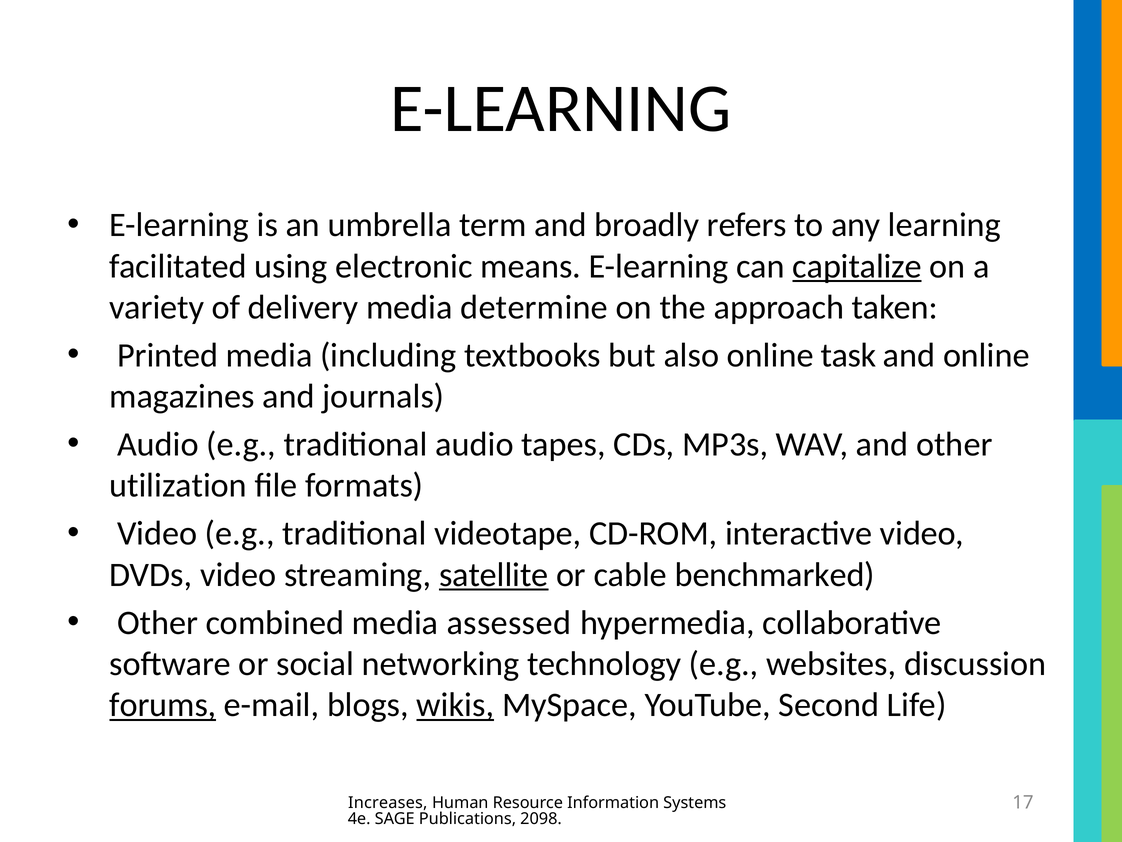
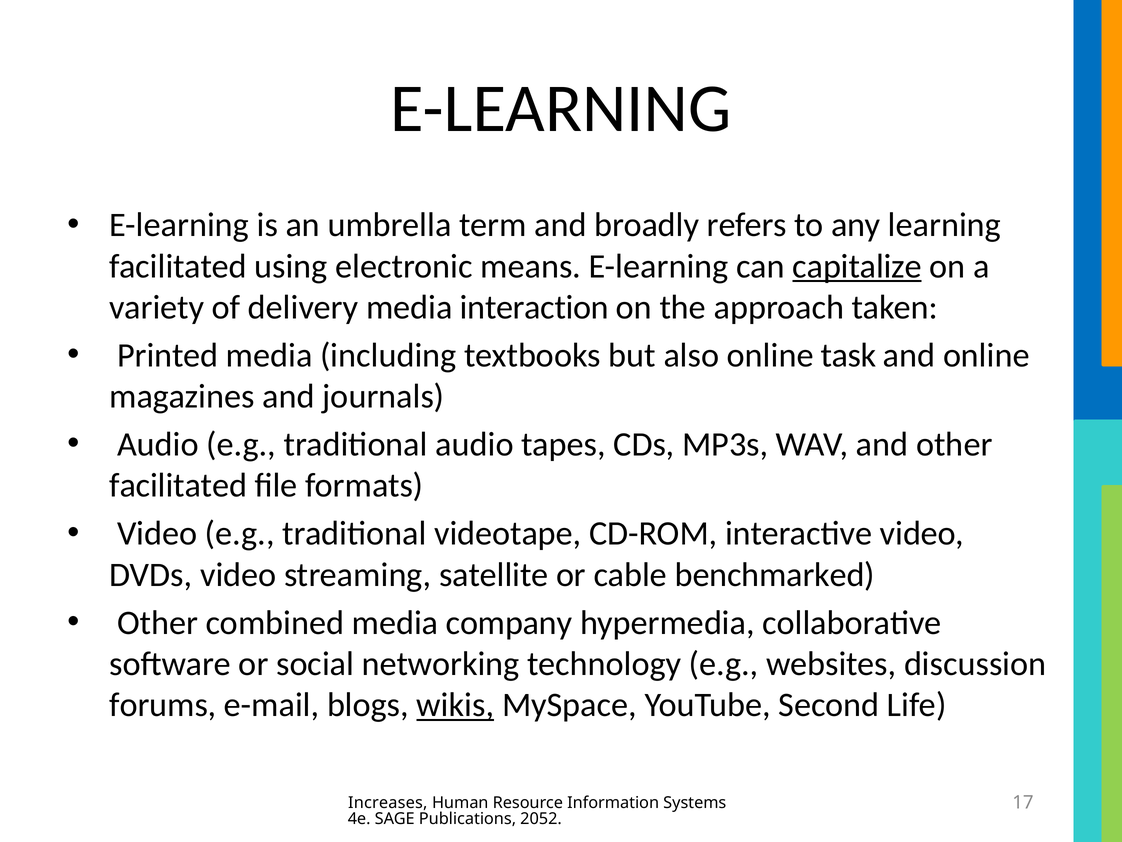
determine: determine -> interaction (534, 307)
utilization: utilization -> facilitated (178, 485)
satellite underline: present -> none (494, 574)
assessed: assessed -> company (509, 622)
forums underline: present -> none (163, 705)
2098: 2098 -> 2052 (541, 819)
